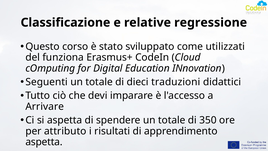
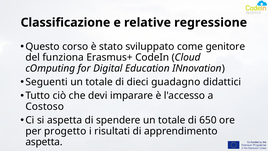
utilizzati: utilizzati -> genitore (225, 46)
traduzioni: traduzioni -> guadagno (176, 82)
Arrivare: Arrivare -> Costoso (45, 106)
350: 350 -> 650 (208, 120)
attributo: attributo -> progetto (65, 131)
